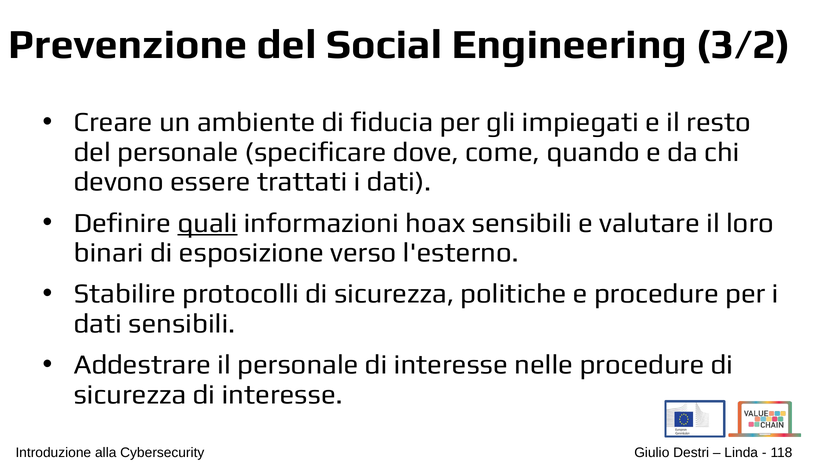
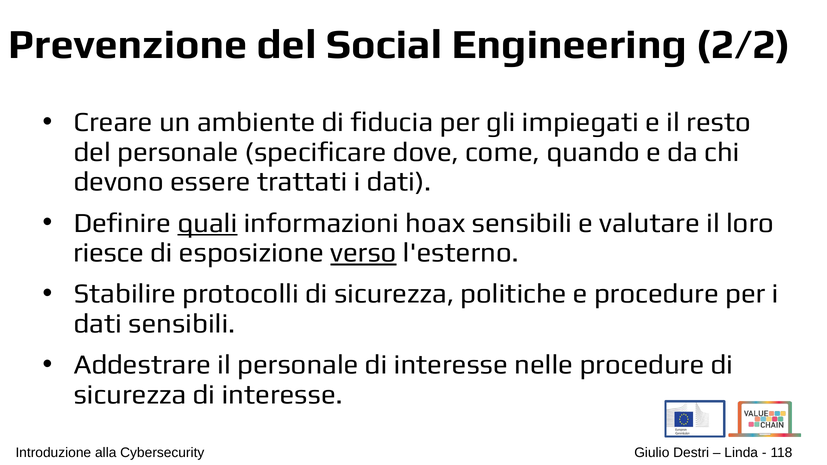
3/2: 3/2 -> 2/2 (744, 45)
binari: binari -> riesce (109, 253)
verso underline: none -> present (364, 253)
